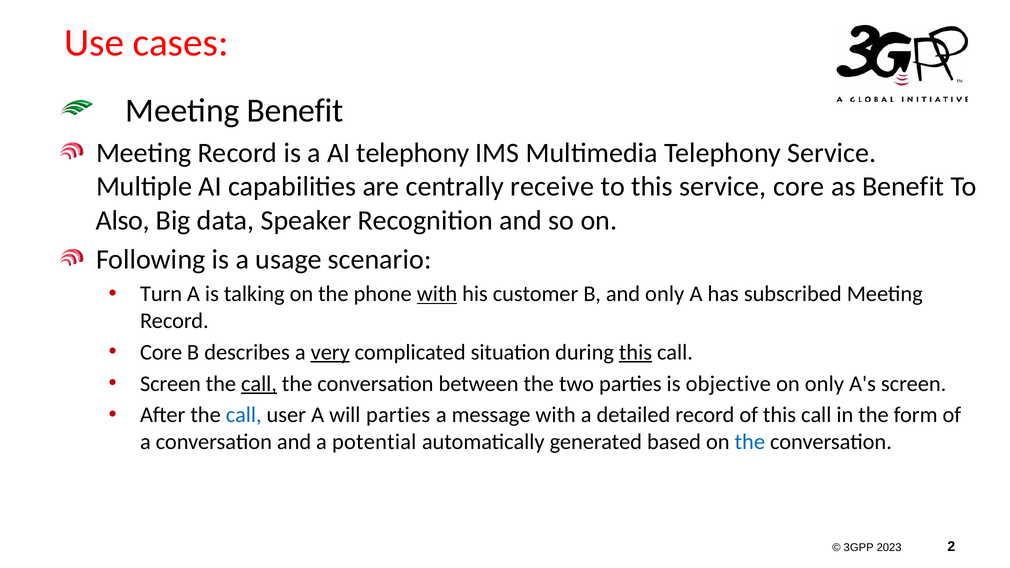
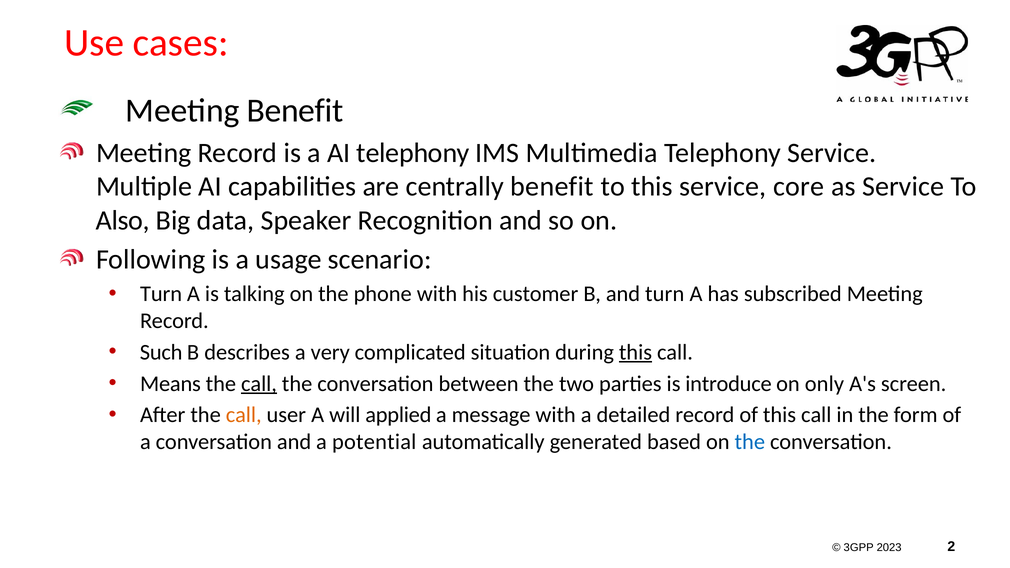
centrally receive: receive -> benefit (552, 187)
as Benefit: Benefit -> Service (903, 187)
with underline: present -> none (437, 294)
and only: only -> turn (665, 294)
Core: Core -> Such (161, 352)
very underline: present -> none (330, 352)
Screen: Screen -> Means (170, 384)
objective: objective -> introduce (728, 384)
call colour: blue -> orange (244, 415)
will parties: parties -> applied (398, 415)
